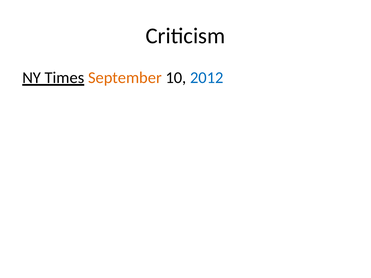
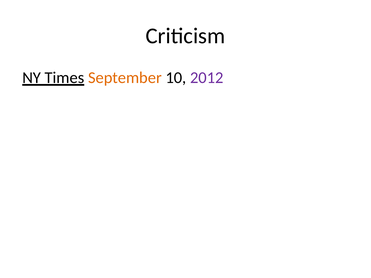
2012 colour: blue -> purple (207, 78)
